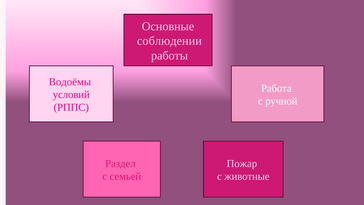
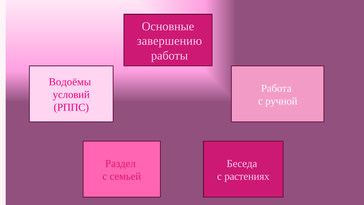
соблюдении: соблюдении -> завершению (169, 41)
Пожар: Пожар -> Беседа (242, 163)
животные: животные -> растениях (247, 176)
